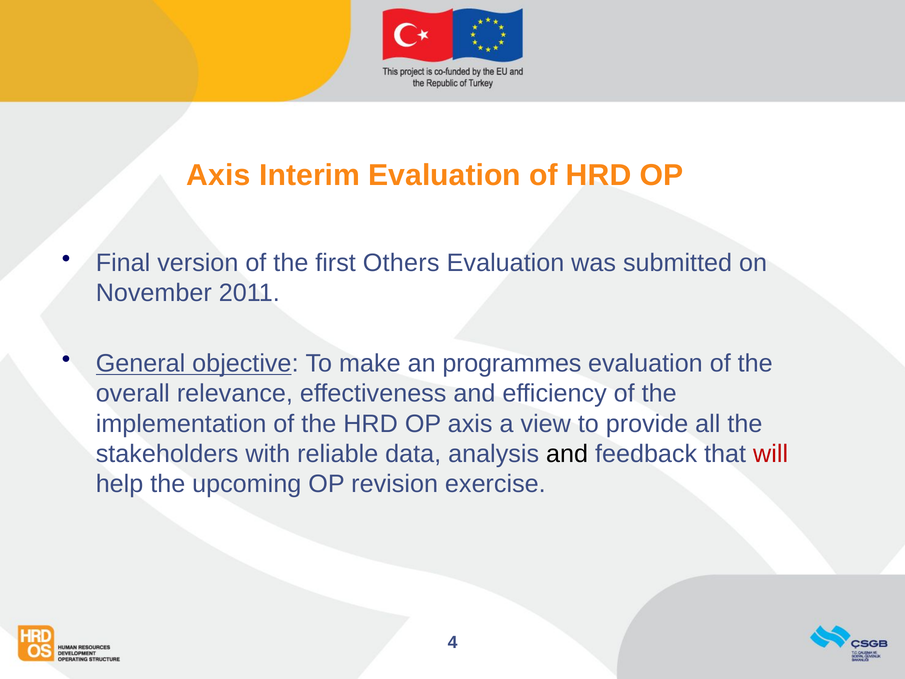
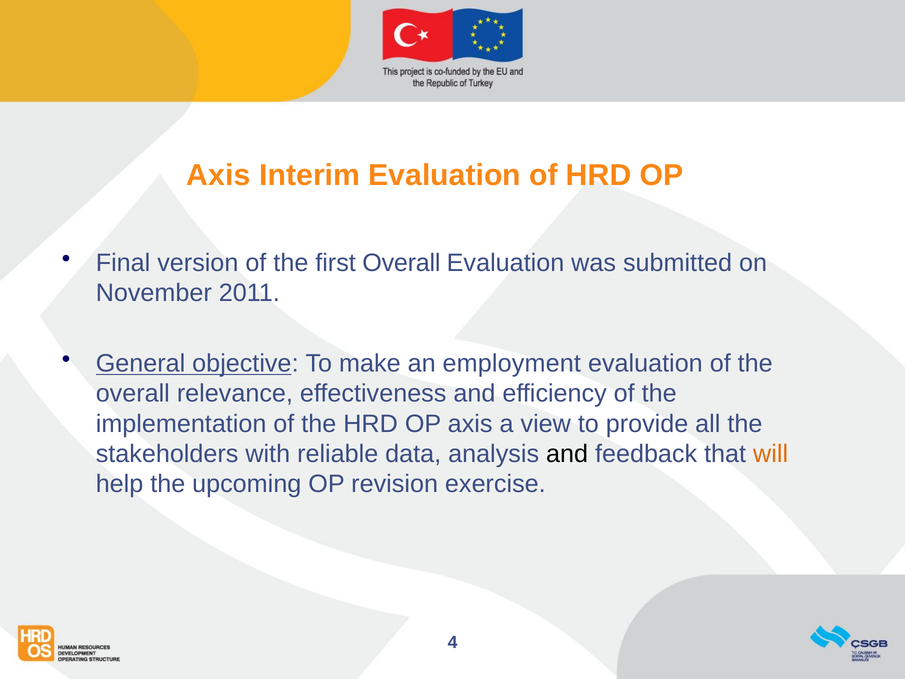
first Others: Others -> Overall (401, 263)
programmes: programmes -> employment (512, 363)
will colour: red -> orange (771, 454)
